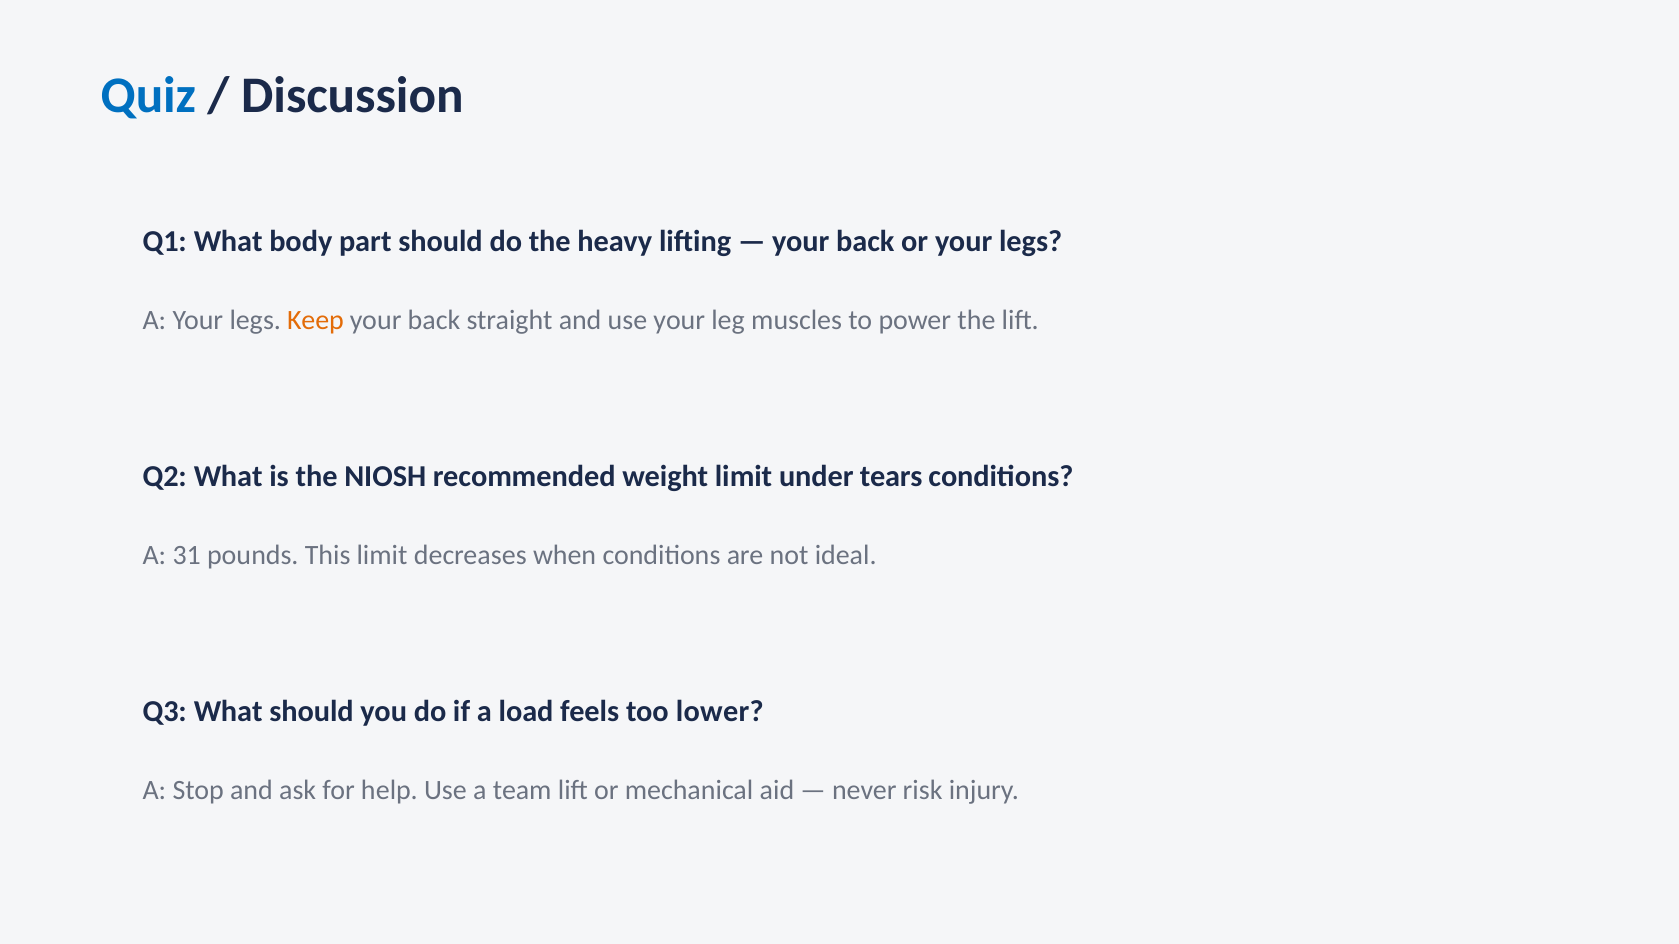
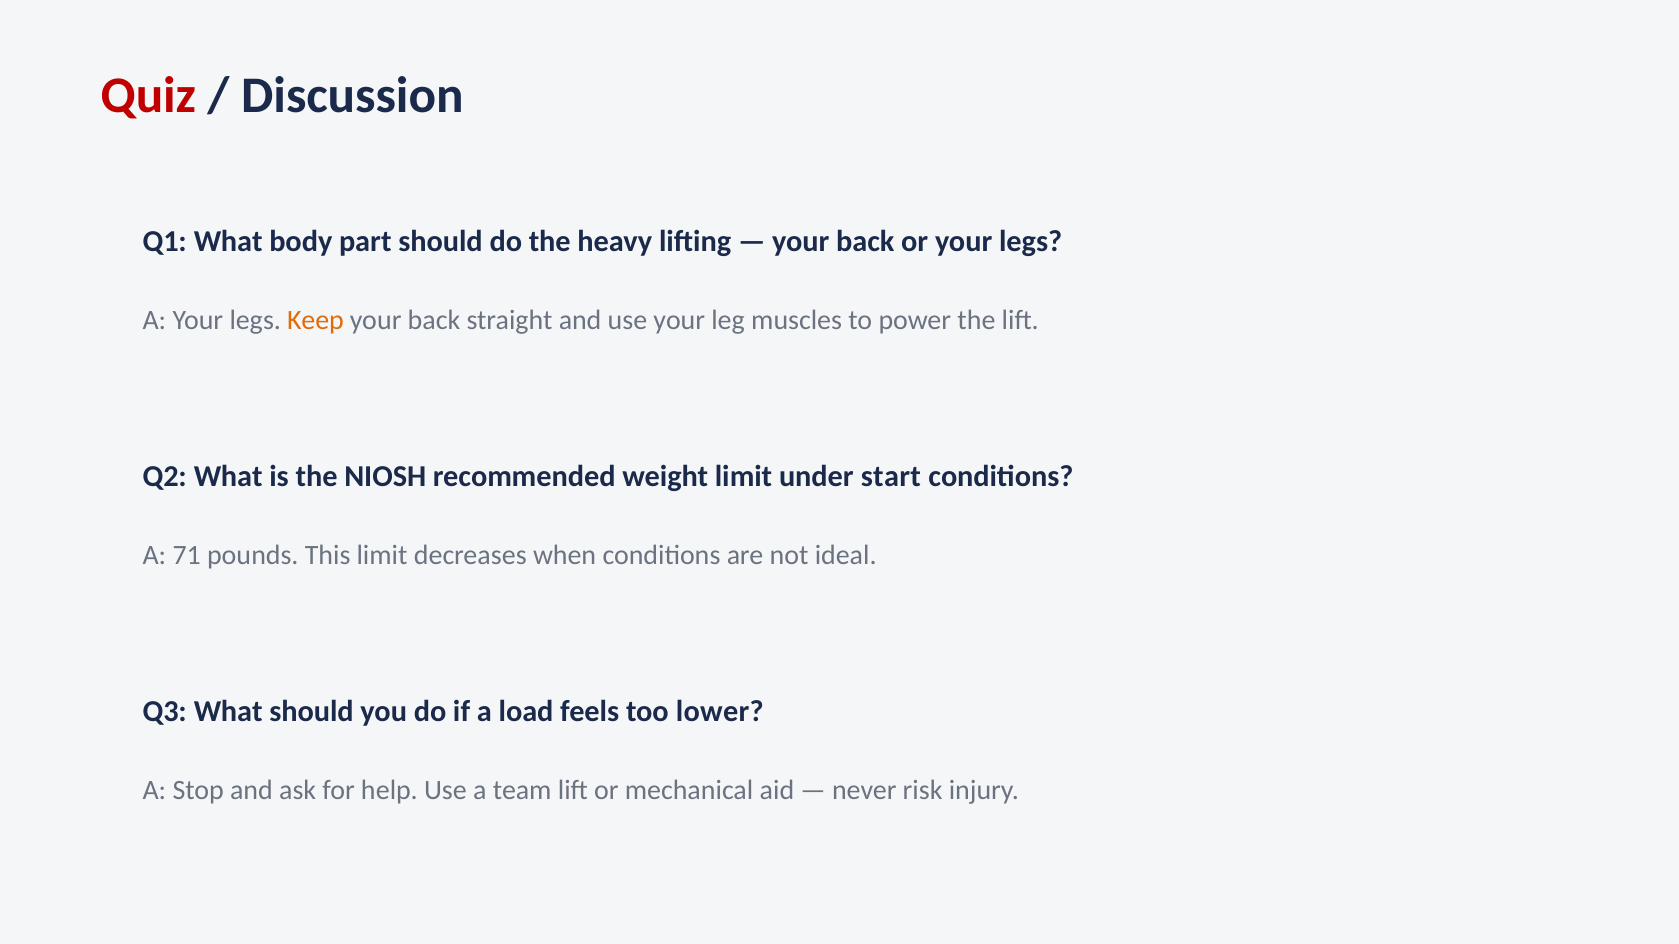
Quiz colour: blue -> red (148, 96)
tears: tears -> start (891, 476)
31: 31 -> 71 (187, 556)
